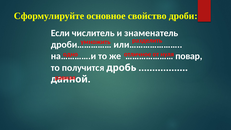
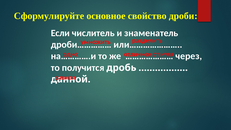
повар: повар -> через (189, 56)
